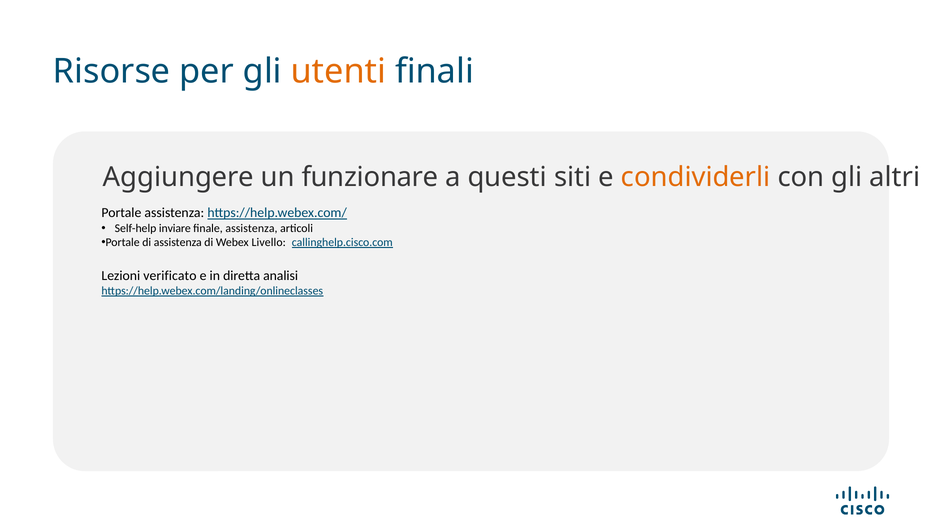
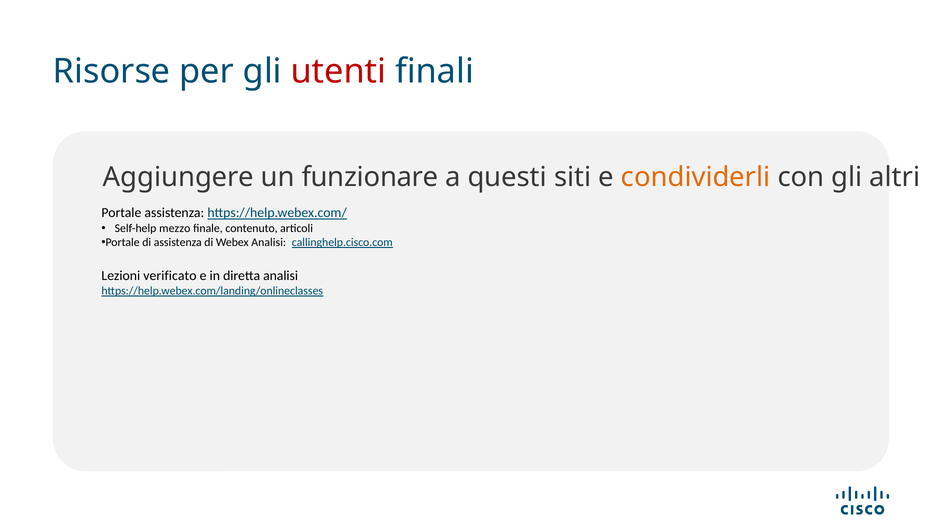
utenti colour: orange -> red (338, 71)
inviare: inviare -> mezzo (175, 228)
finale assistenza: assistenza -> contenuto (252, 228)
Webex Livello: Livello -> Analisi (269, 242)
